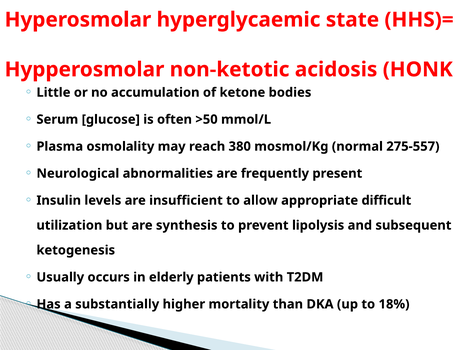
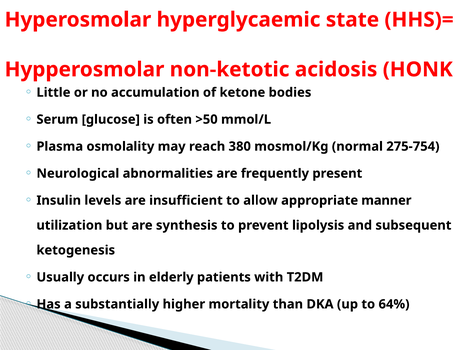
275-557: 275-557 -> 275-754 (413, 147)
difficult: difficult -> manner (386, 201)
18%: 18% -> 64% (394, 304)
